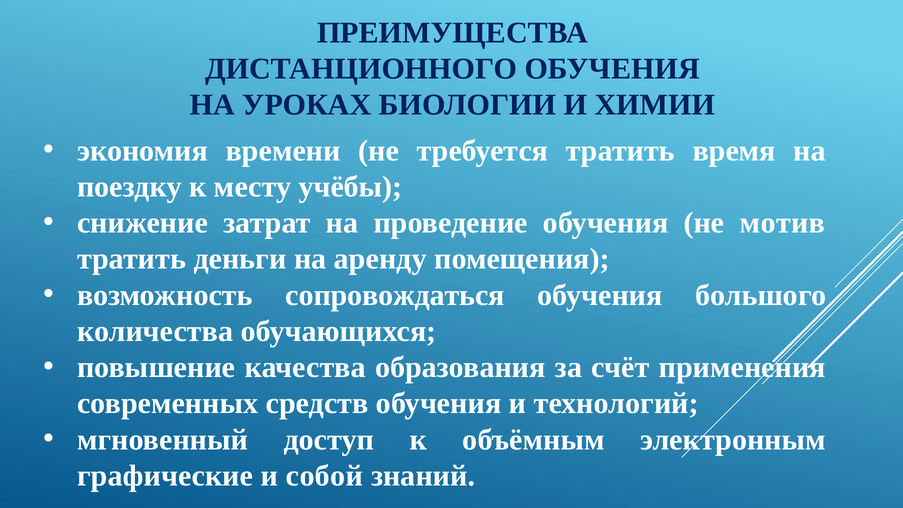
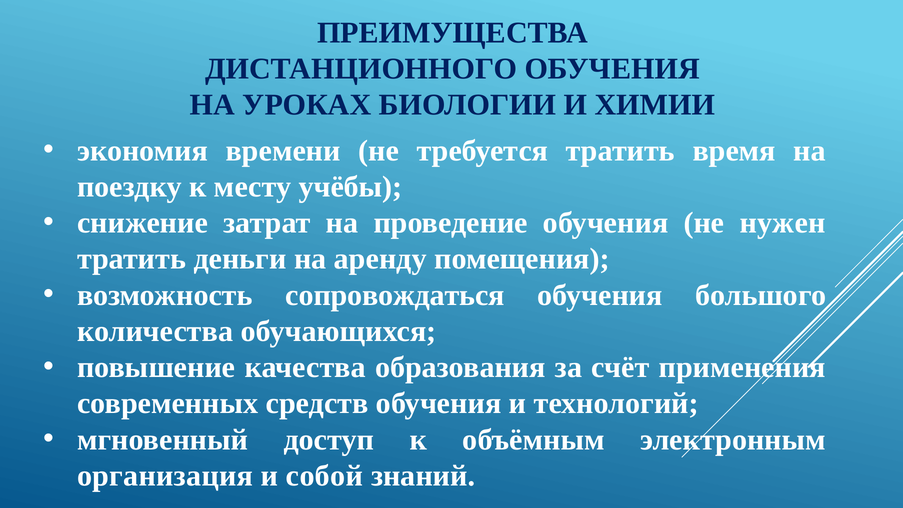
мотив: мотив -> нужен (783, 223)
графические: графические -> организация (165, 476)
